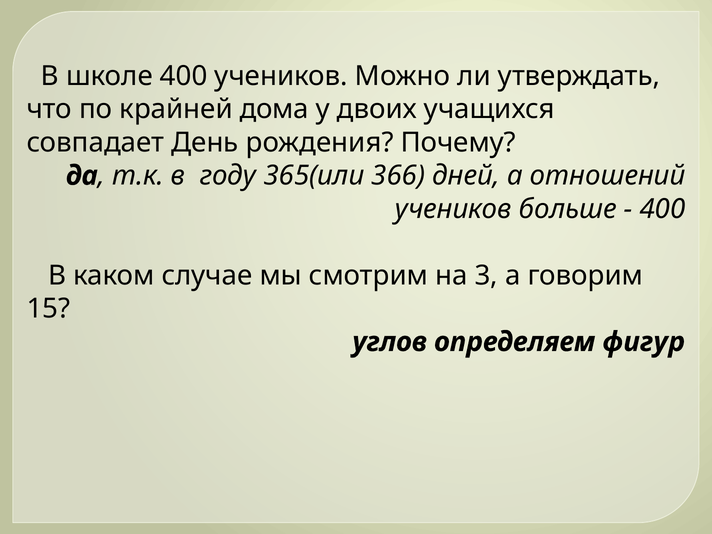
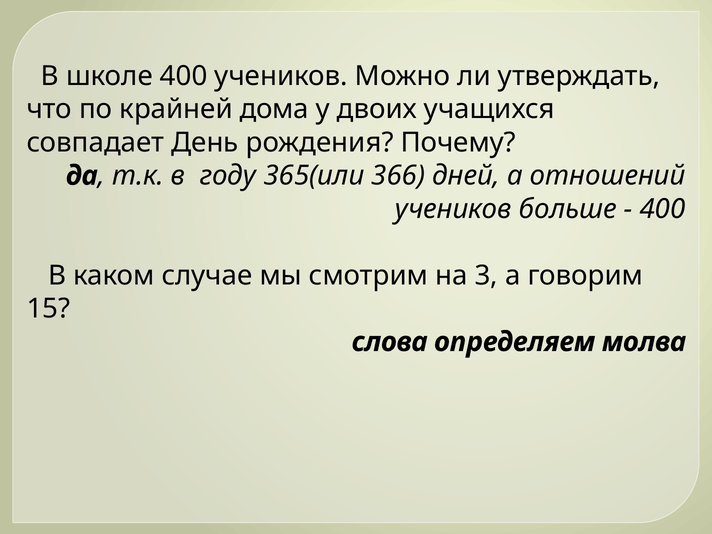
углов: углов -> слова (390, 342)
фигур: фигур -> молва (644, 342)
